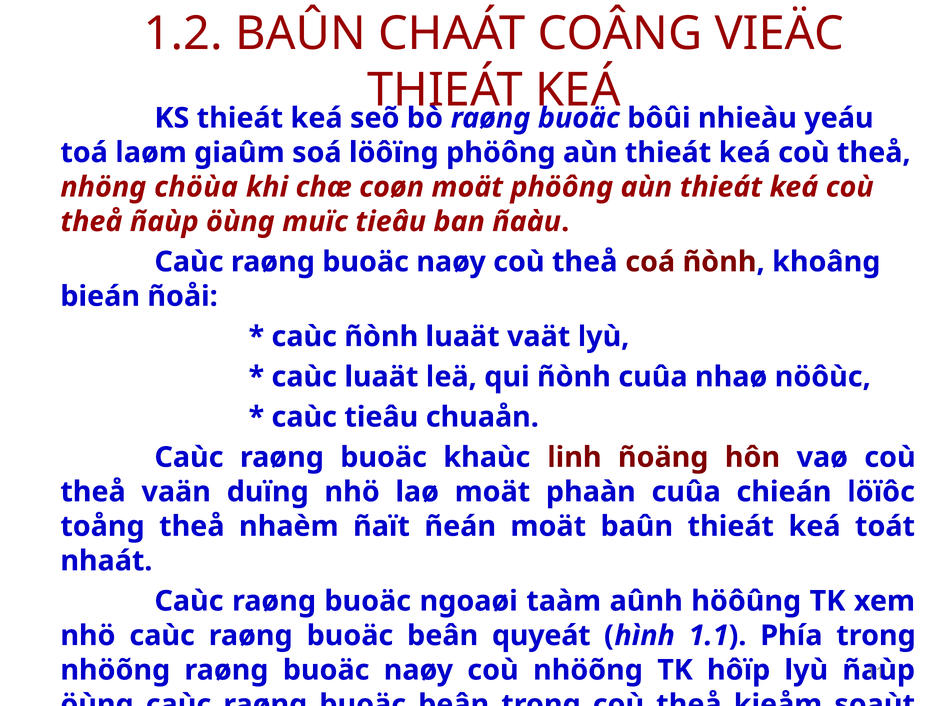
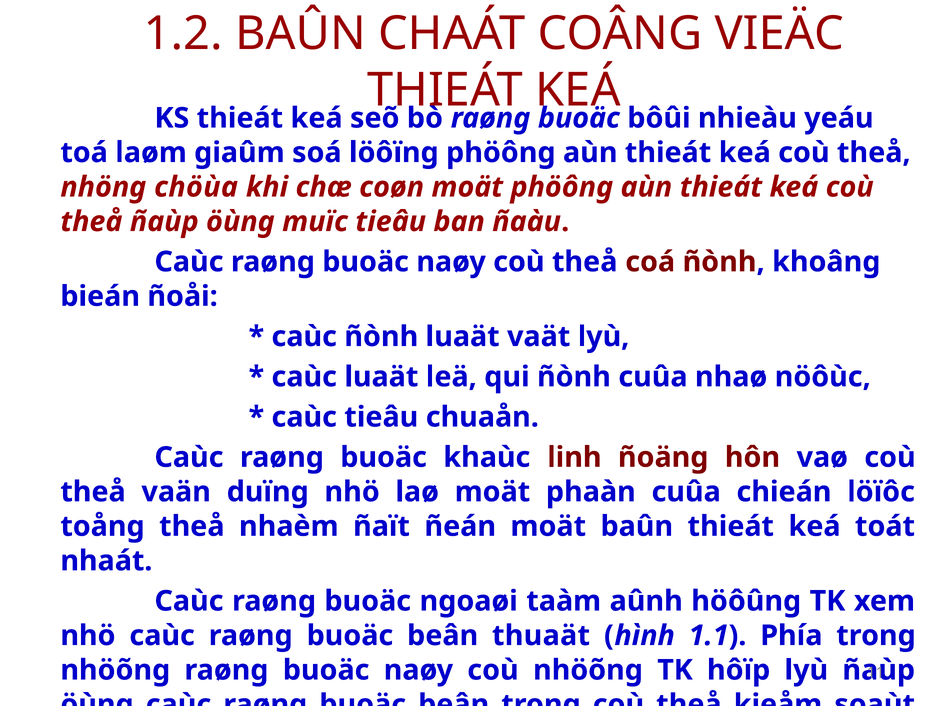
quyeát: quyeát -> thuaät (541, 635)
